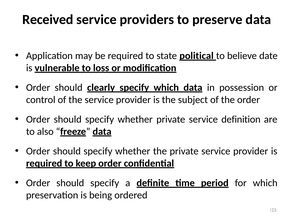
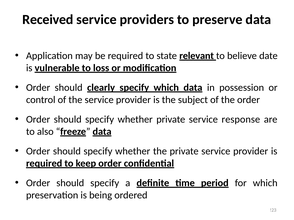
political: political -> relevant (197, 56)
definition: definition -> response (241, 120)
